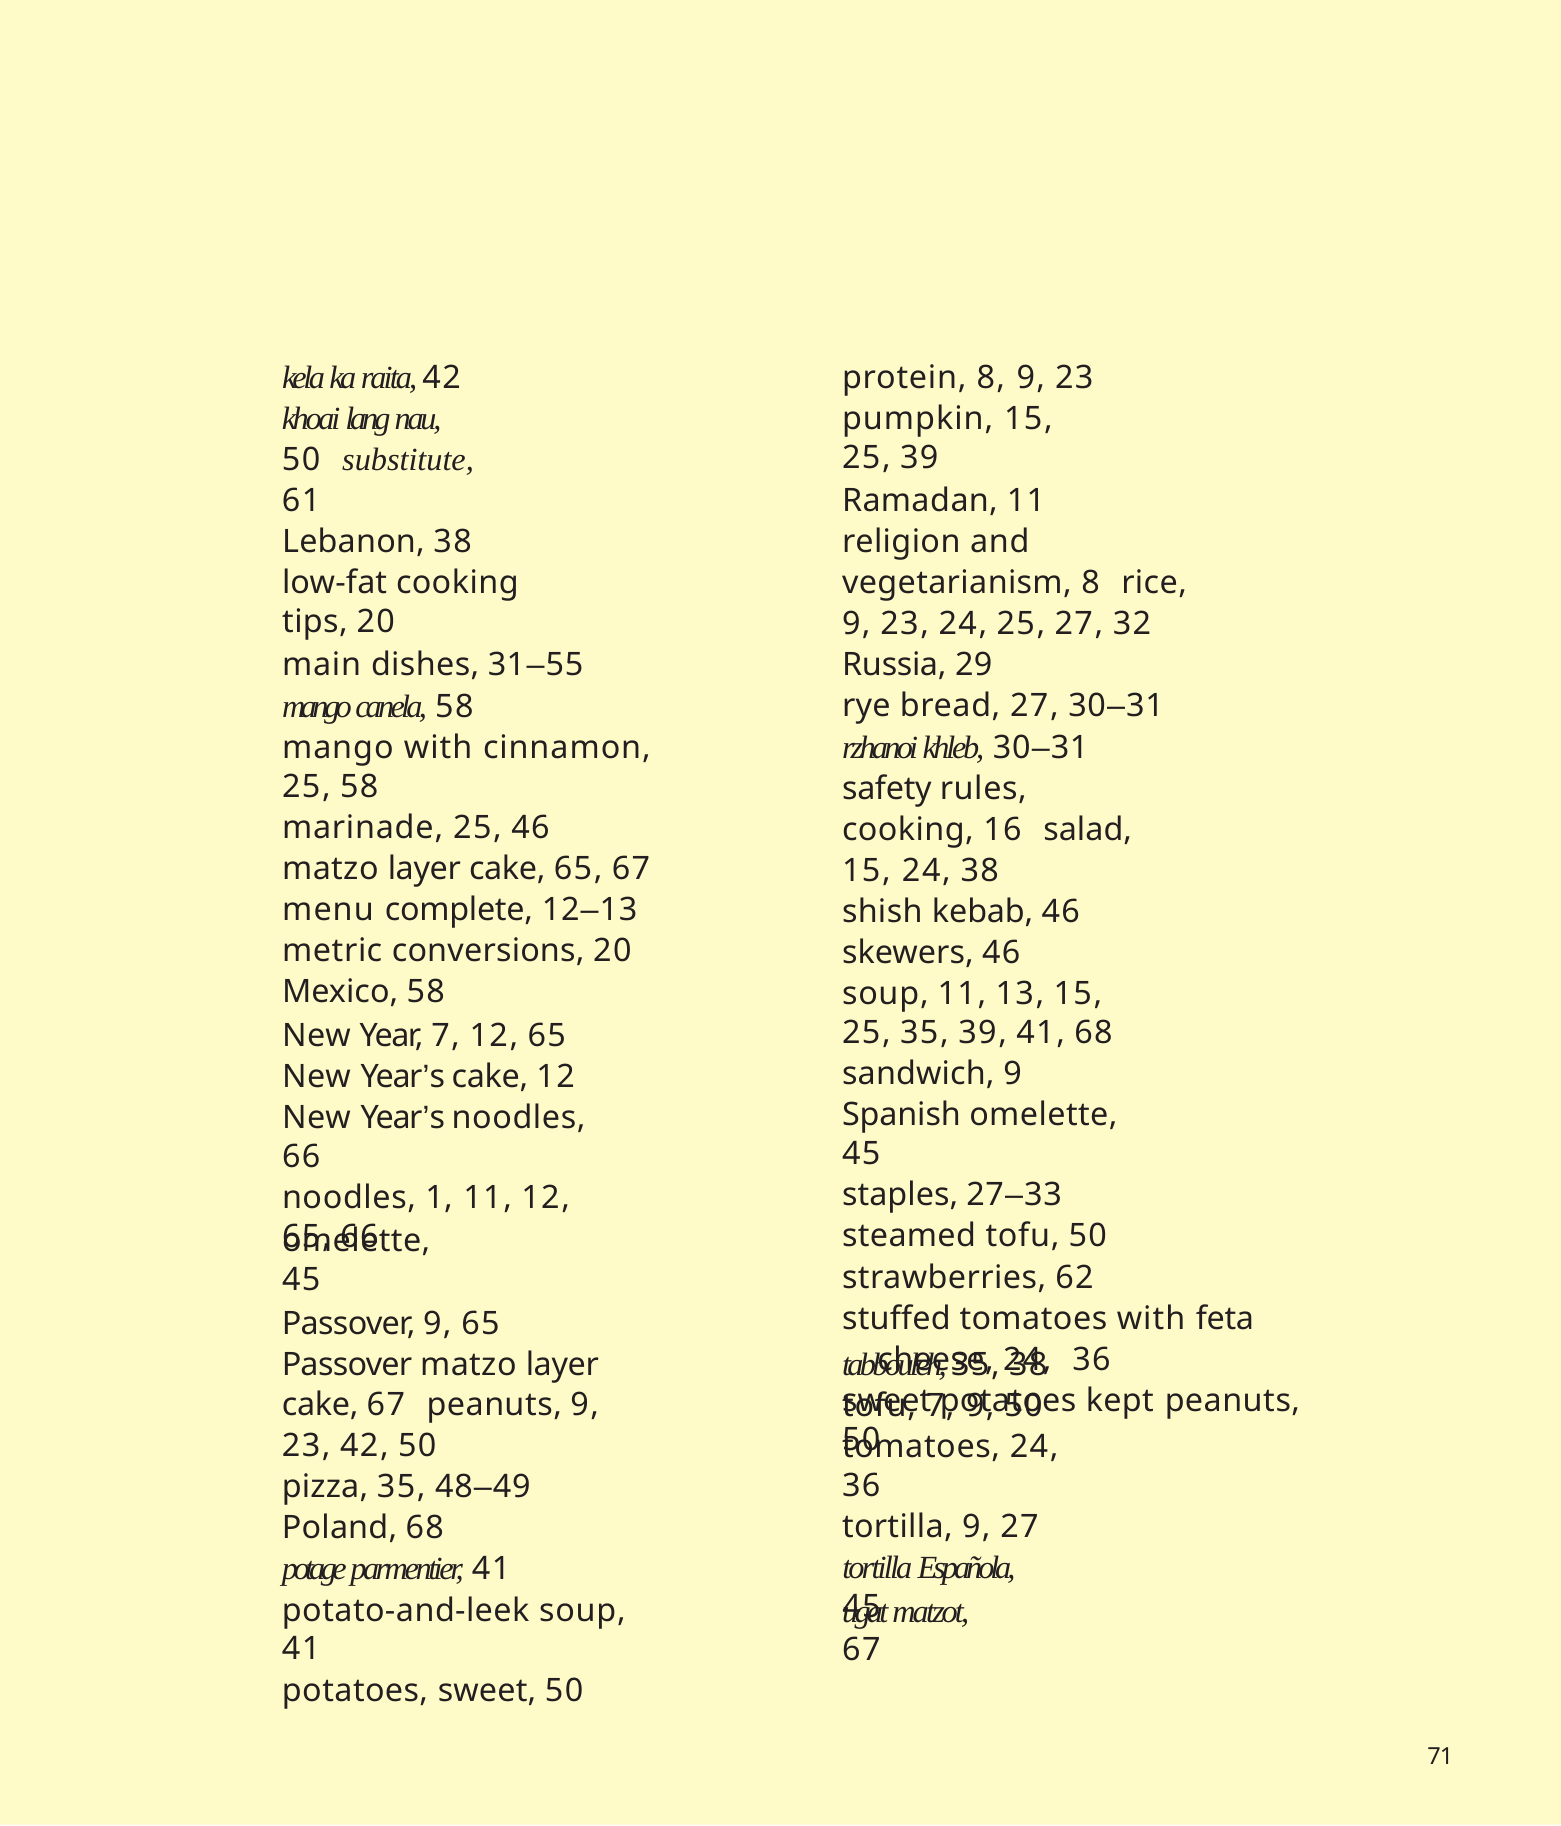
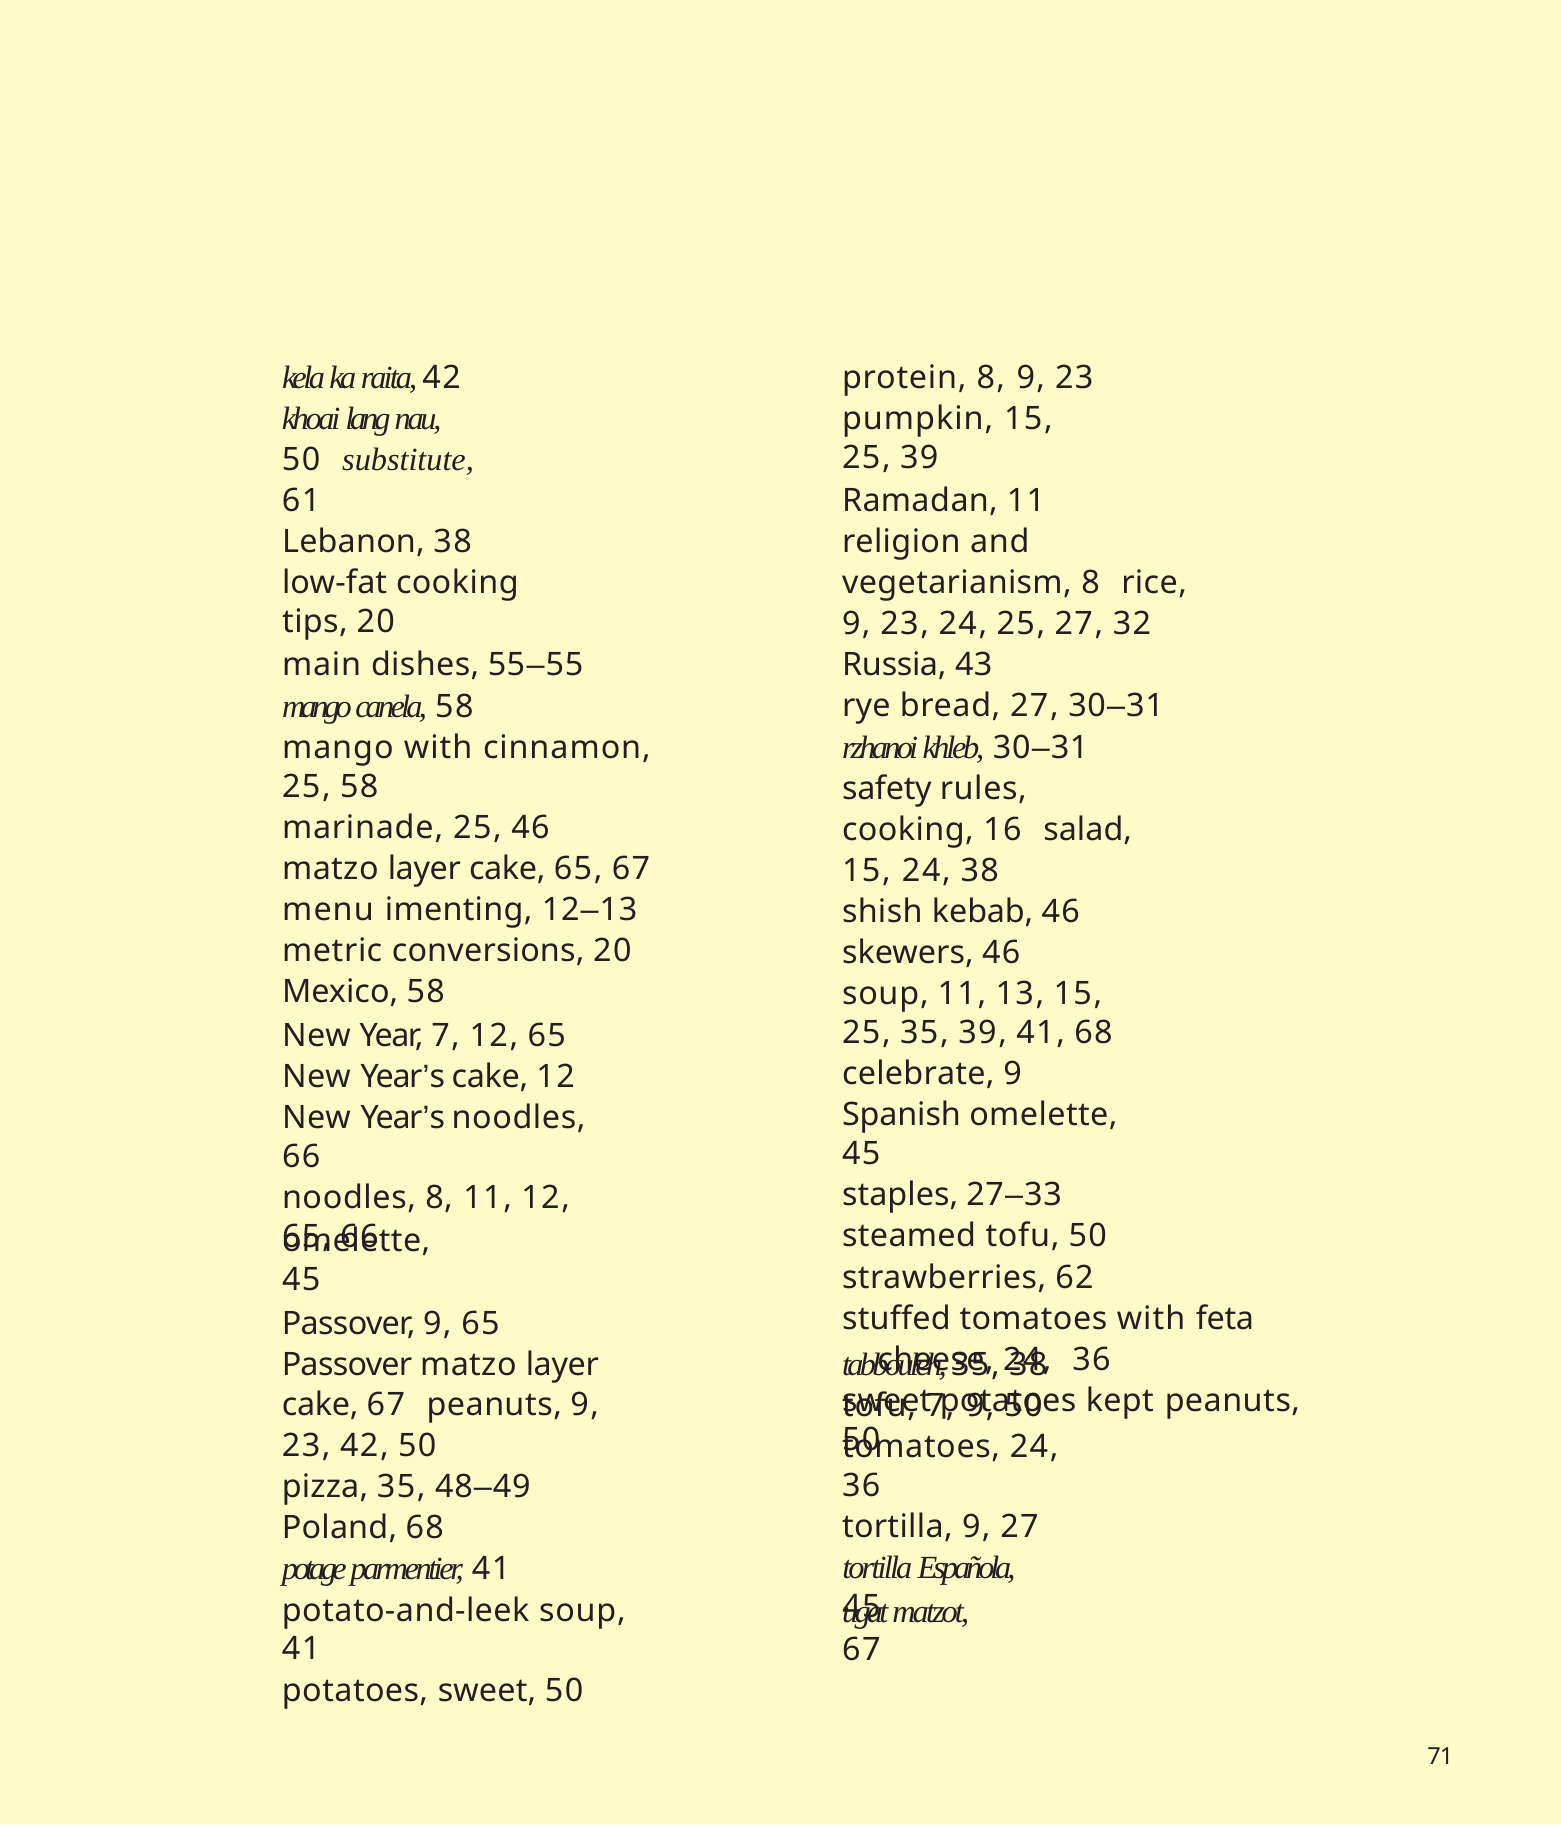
dishes 31: 31 -> 55 (506, 666)
29: 29 -> 43 (974, 666)
complete: complete -> imenting (459, 910)
sandwich: sandwich -> celebrate (918, 1075)
noodles 1: 1 -> 8 (439, 1198)
